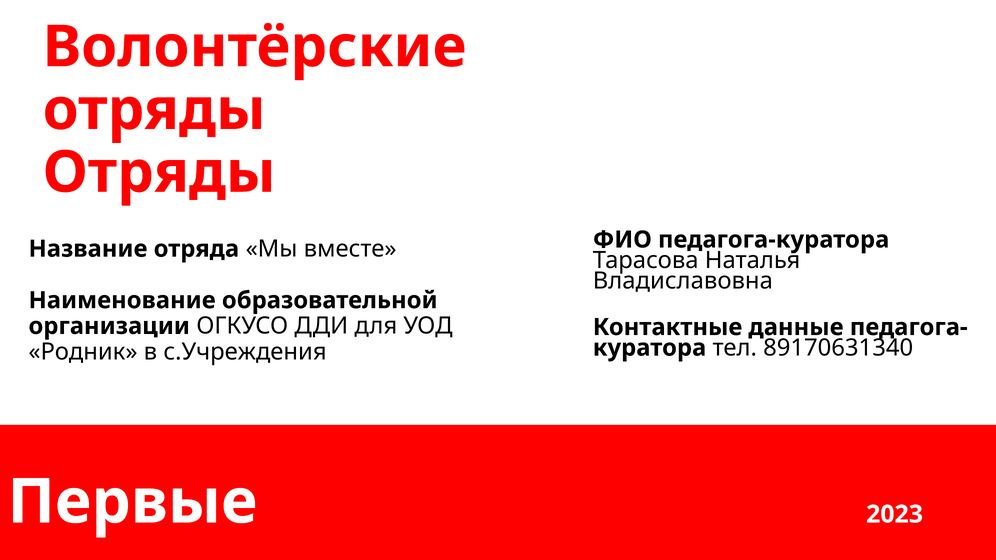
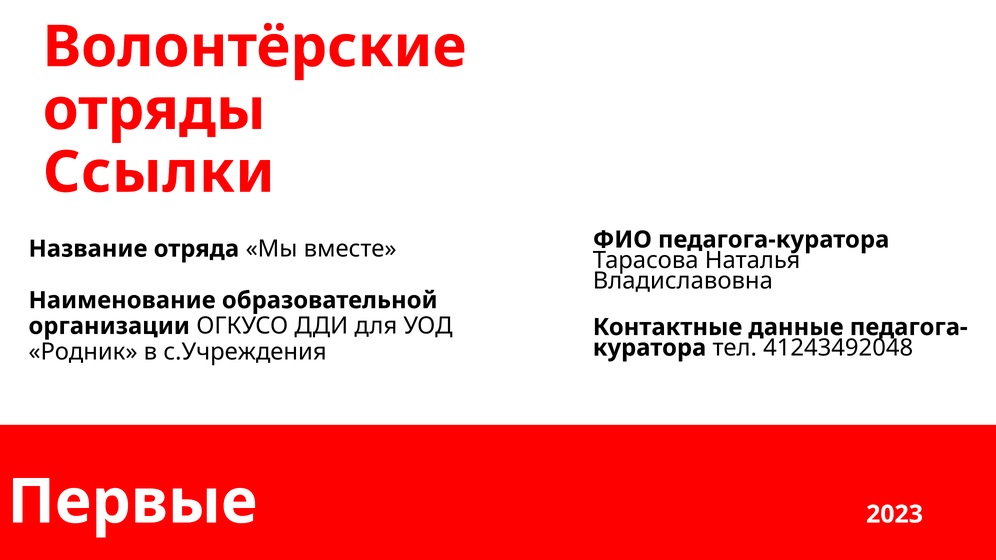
Отряды: Отряды -> Ссылки (159, 173)
89170631340: 89170631340 -> 41243492048 (838, 348)
